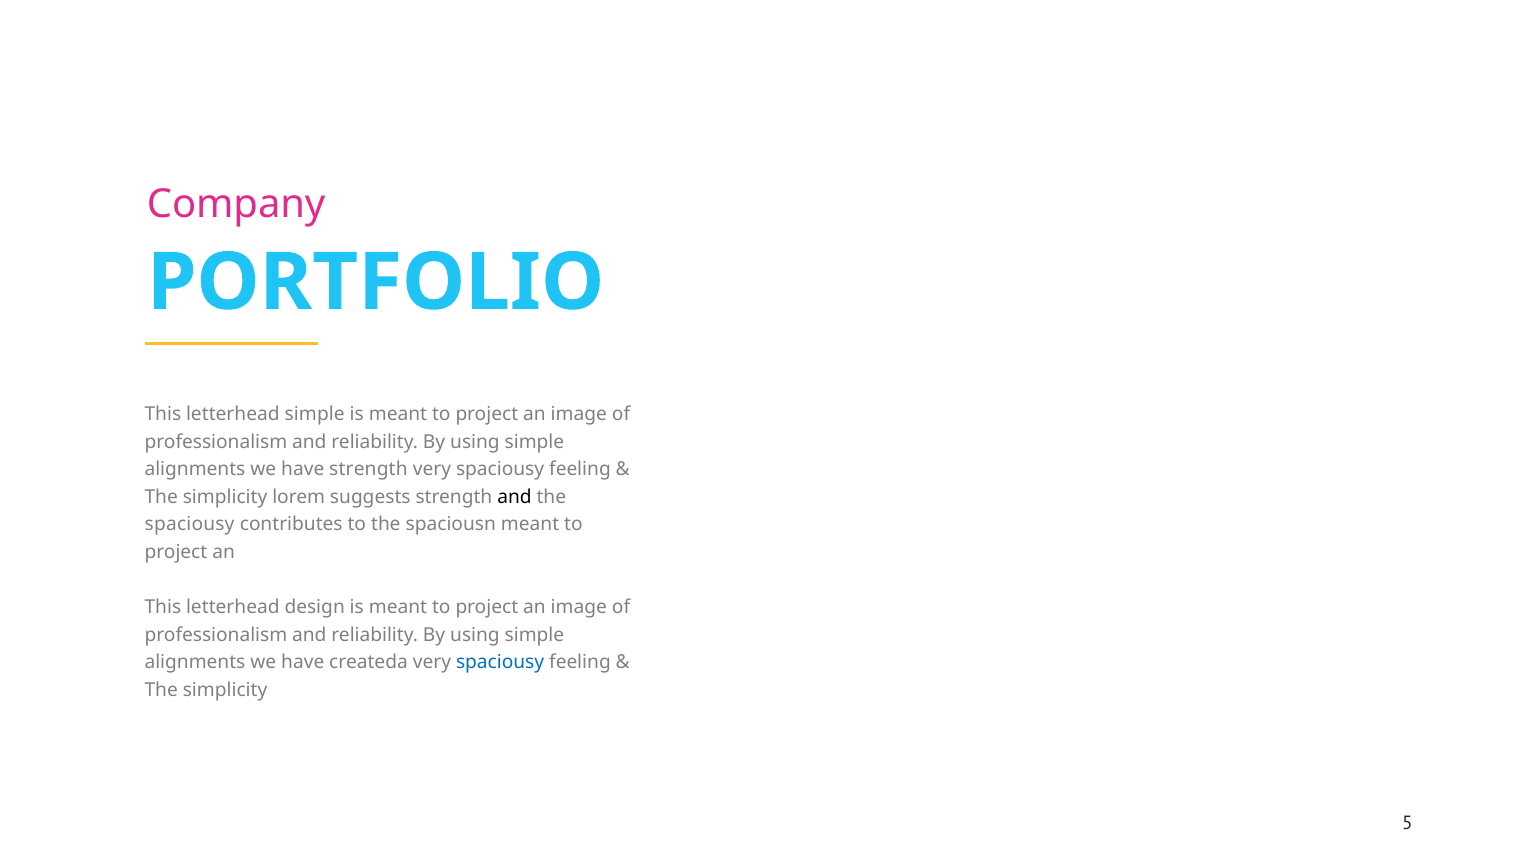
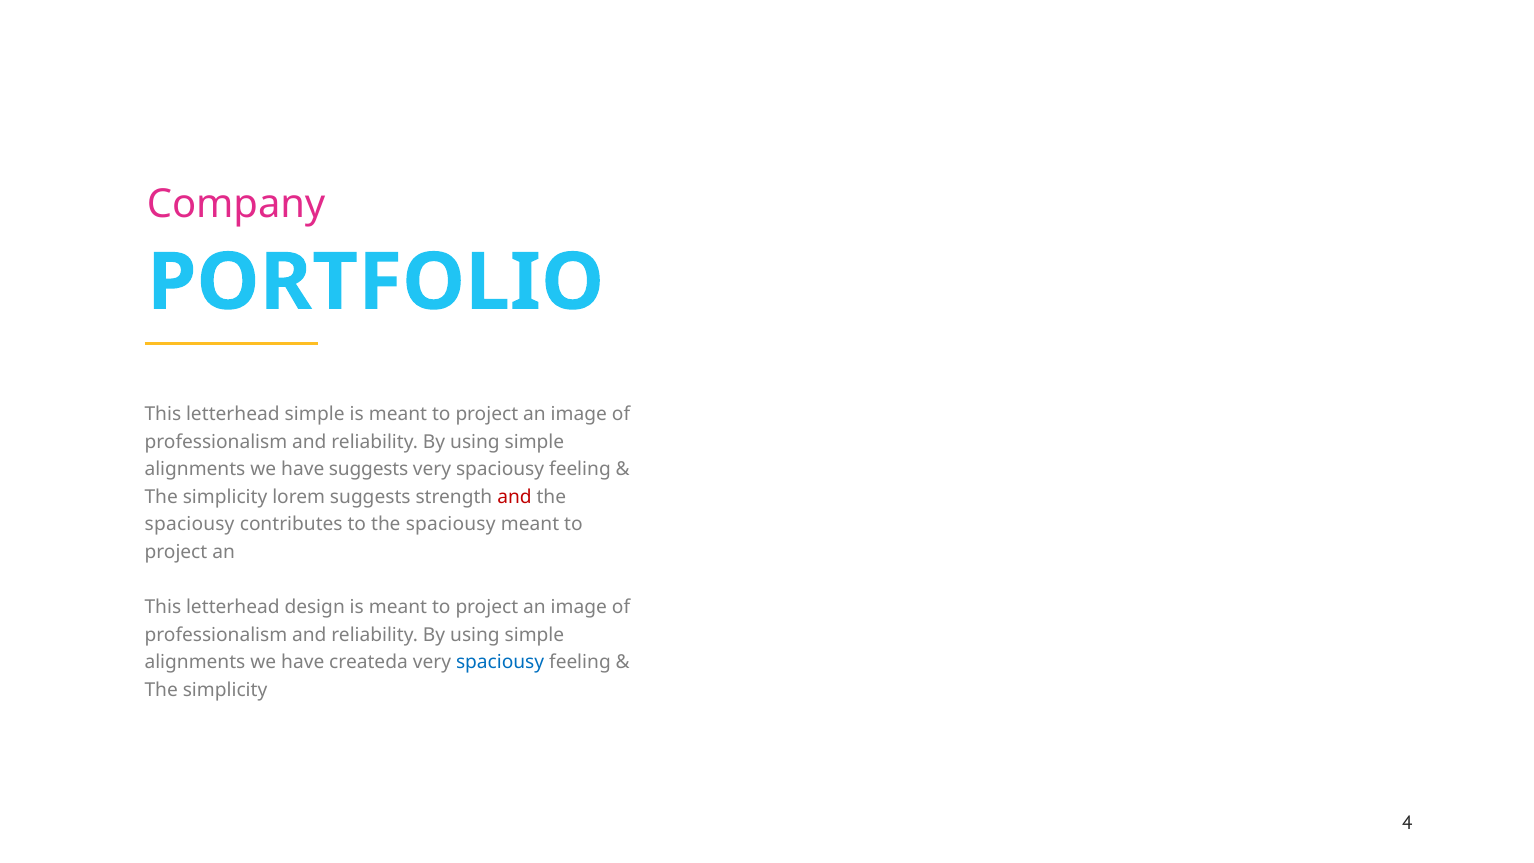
have strength: strength -> suggests (369, 469)
and colour: black -> red (514, 497)
to the spaciousn: spaciousn -> spaciousy (451, 524)
5: 5 -> 4 (1407, 823)
